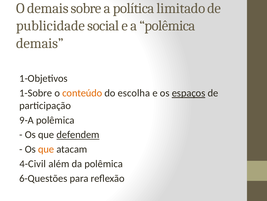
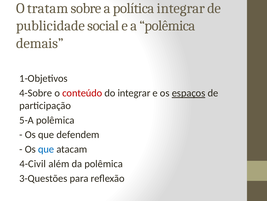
O demais: demais -> tratam (48, 8)
política limitado: limitado -> integrar (181, 8)
1-Sobre: 1-Sobre -> 4-Sobre (36, 93)
conteúdo colour: orange -> red (82, 93)
do escolha: escolha -> integrar (134, 93)
9-A: 9-A -> 5-A (27, 120)
defendem underline: present -> none (78, 134)
que colour: orange -> blue (46, 149)
6-Questões: 6-Questões -> 3-Questões (43, 178)
